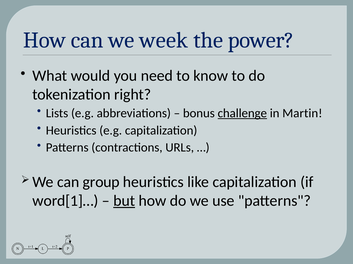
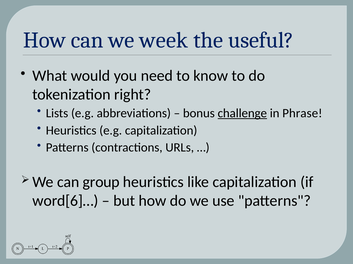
power: power -> useful (261, 40)
Martin: Martin -> Phrase (302, 113)
word[1]…: word[1]… -> word[6]… (65, 201)
but underline: present -> none (124, 201)
